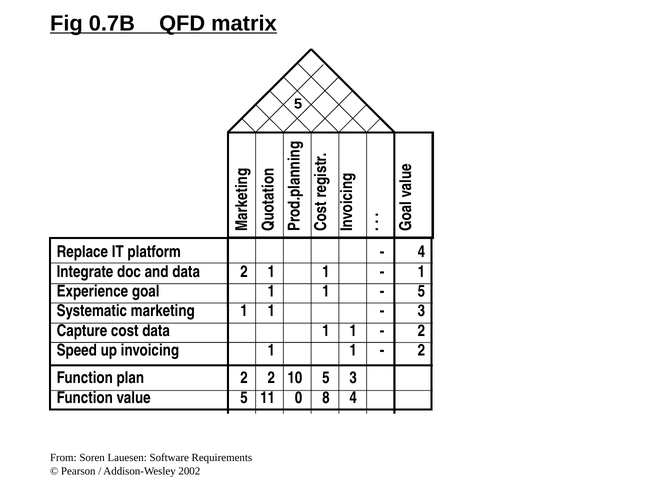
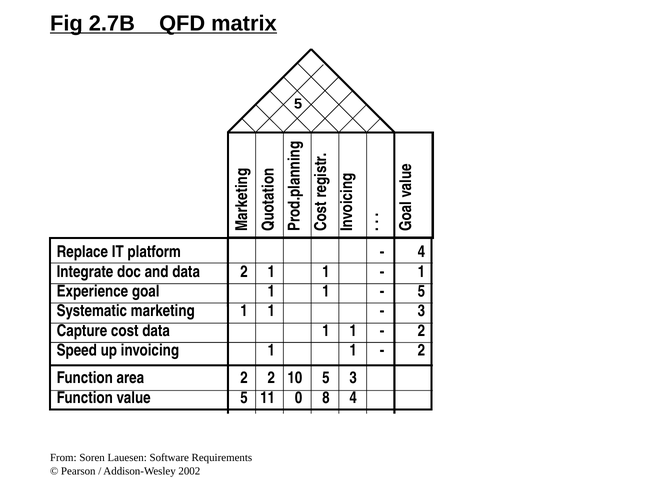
0.7B: 0.7B -> 2.7B (112, 23)
plan: plan -> area (130, 378)
